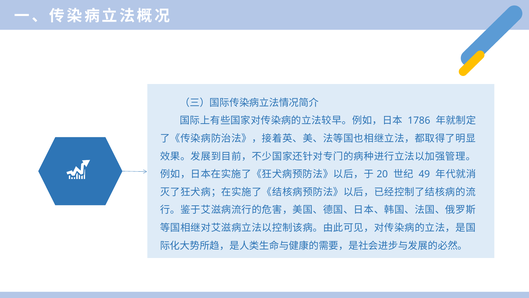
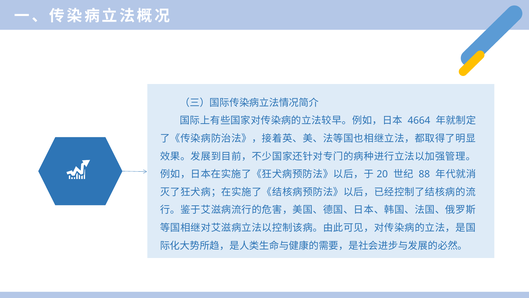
1786: 1786 -> 4664 (419, 120)
49: 49 -> 88 (424, 174)
